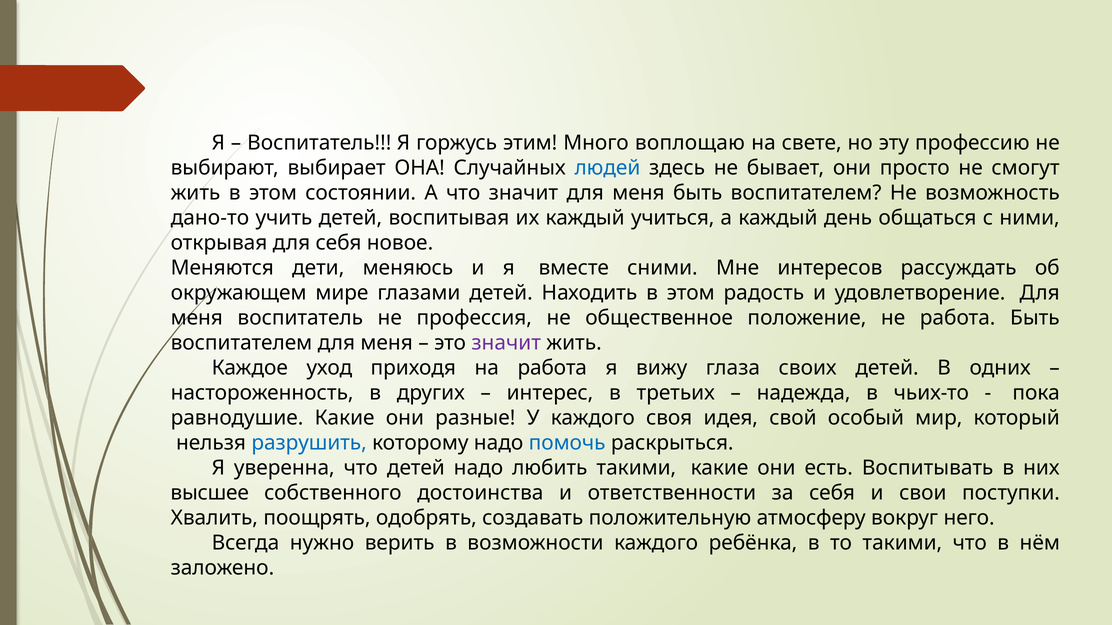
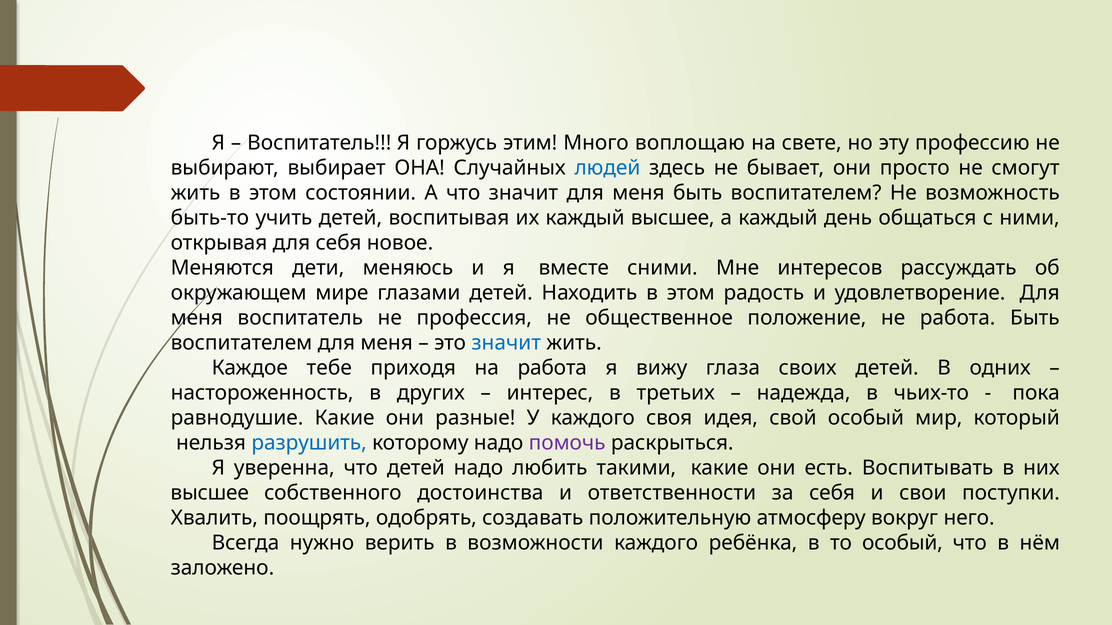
дано-то: дано-то -> быть-то (210, 218)
каждый учиться: учиться -> высшее (673, 218)
значит colour: purple -> blue (506, 343)
уход: уход -> тебе (329, 368)
помочь colour: blue -> purple (567, 443)
то такими: такими -> особый (902, 543)
